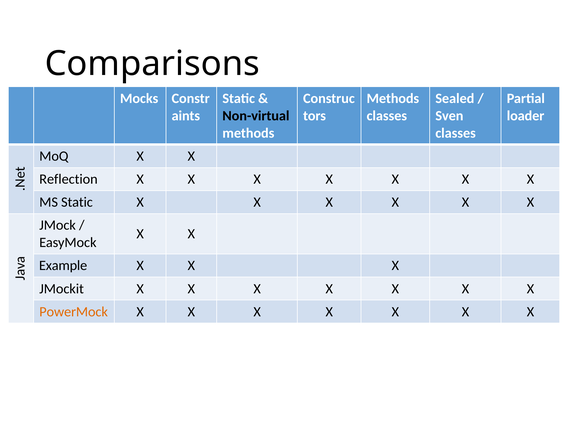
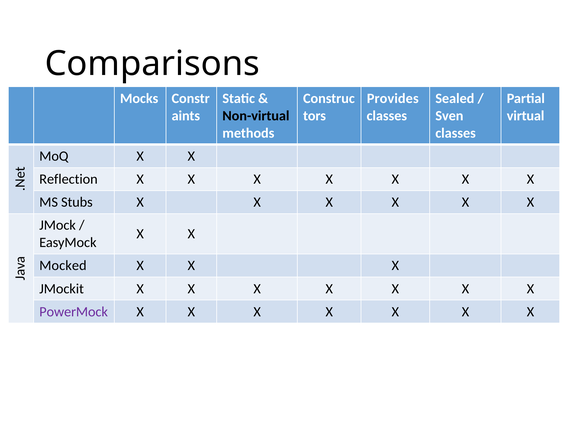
Methods: Methods -> Provides (393, 98)
loader: loader -> virtual (526, 116)
MS Static: Static -> Stubs (77, 202)
Example: Example -> Mocked (63, 266)
PowerMock colour: orange -> purple (74, 312)
